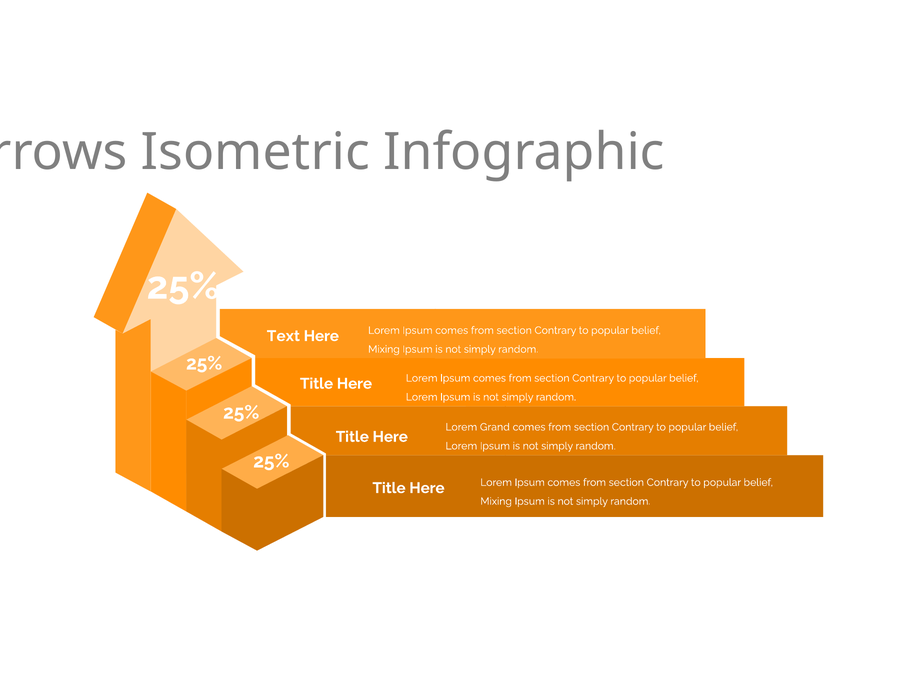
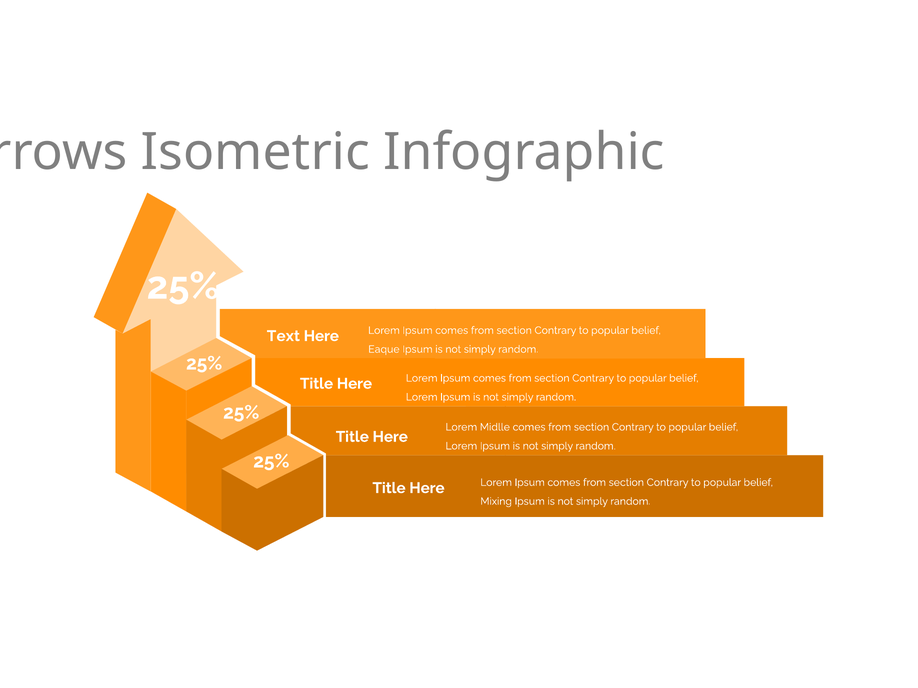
Mixing: Mixing -> Eaque (384, 350)
Grand: Grand -> Midlle (495, 427)
